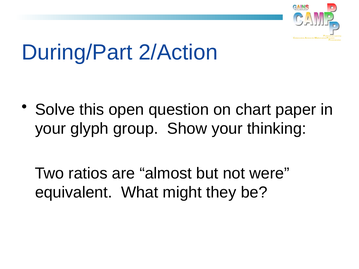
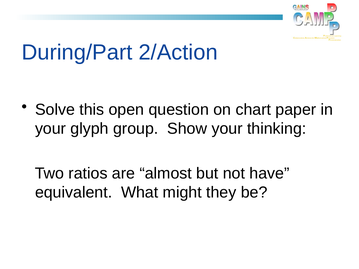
were: were -> have (269, 173)
